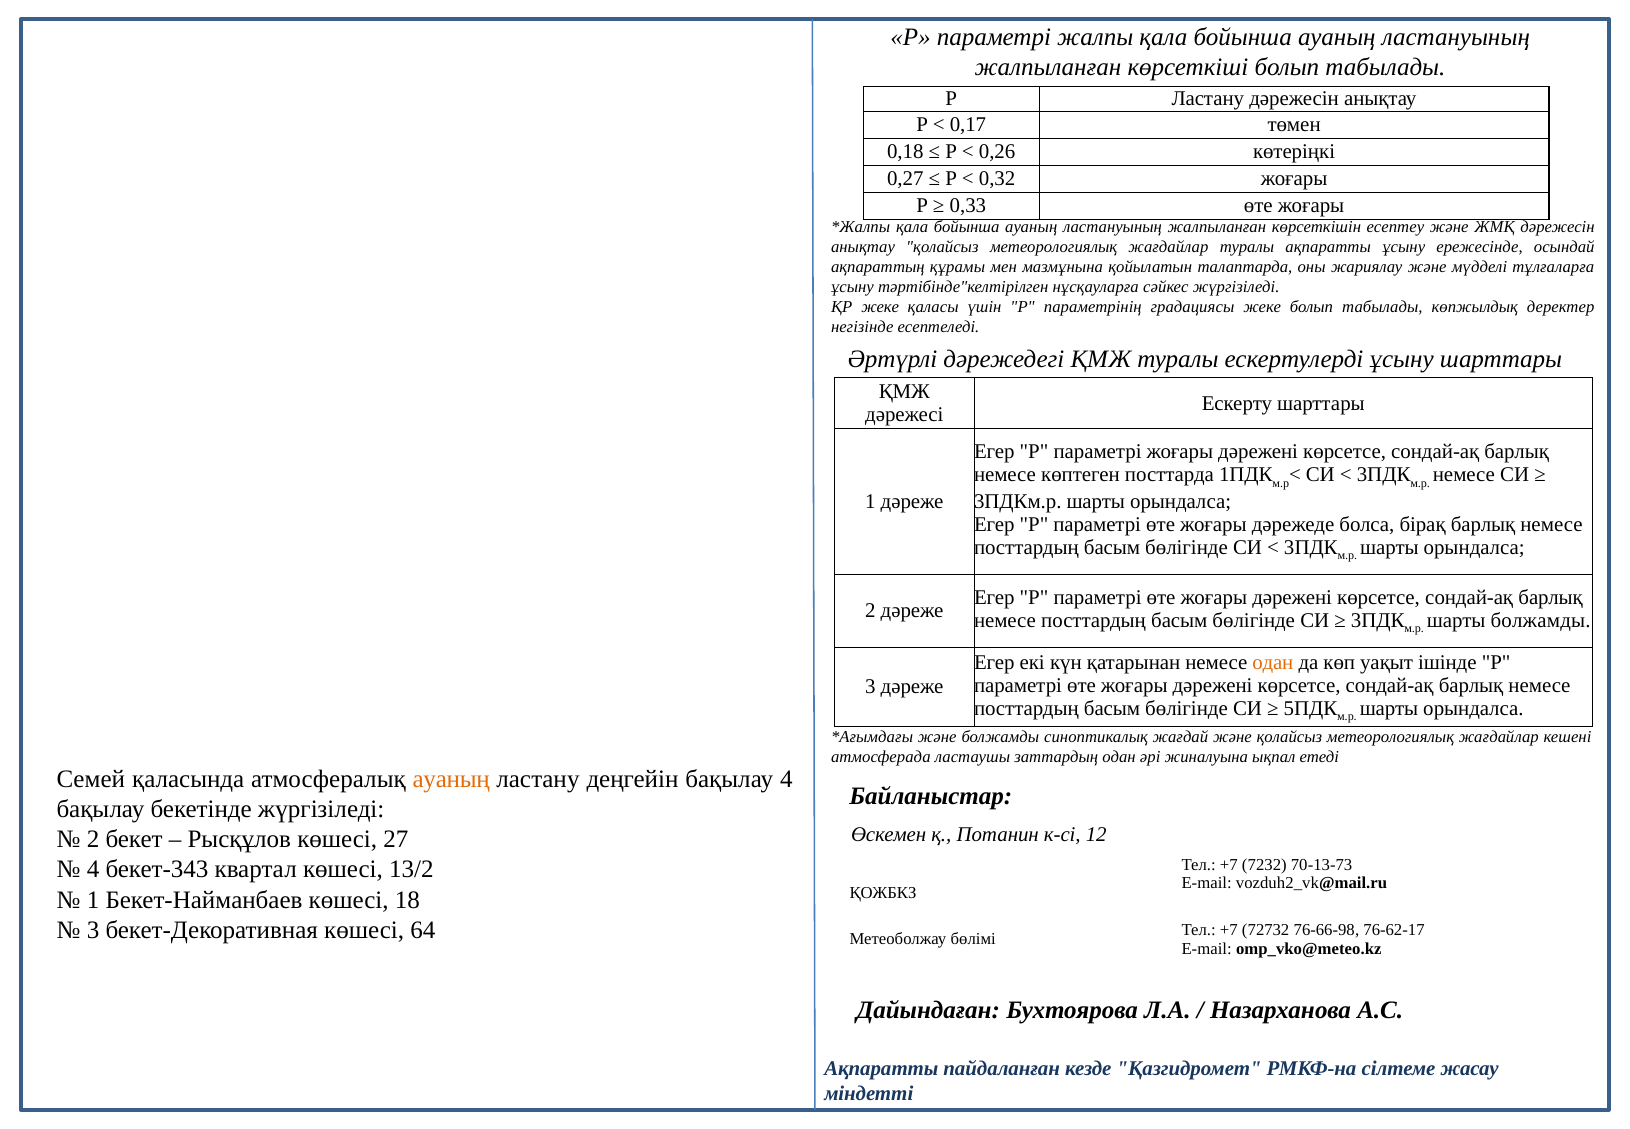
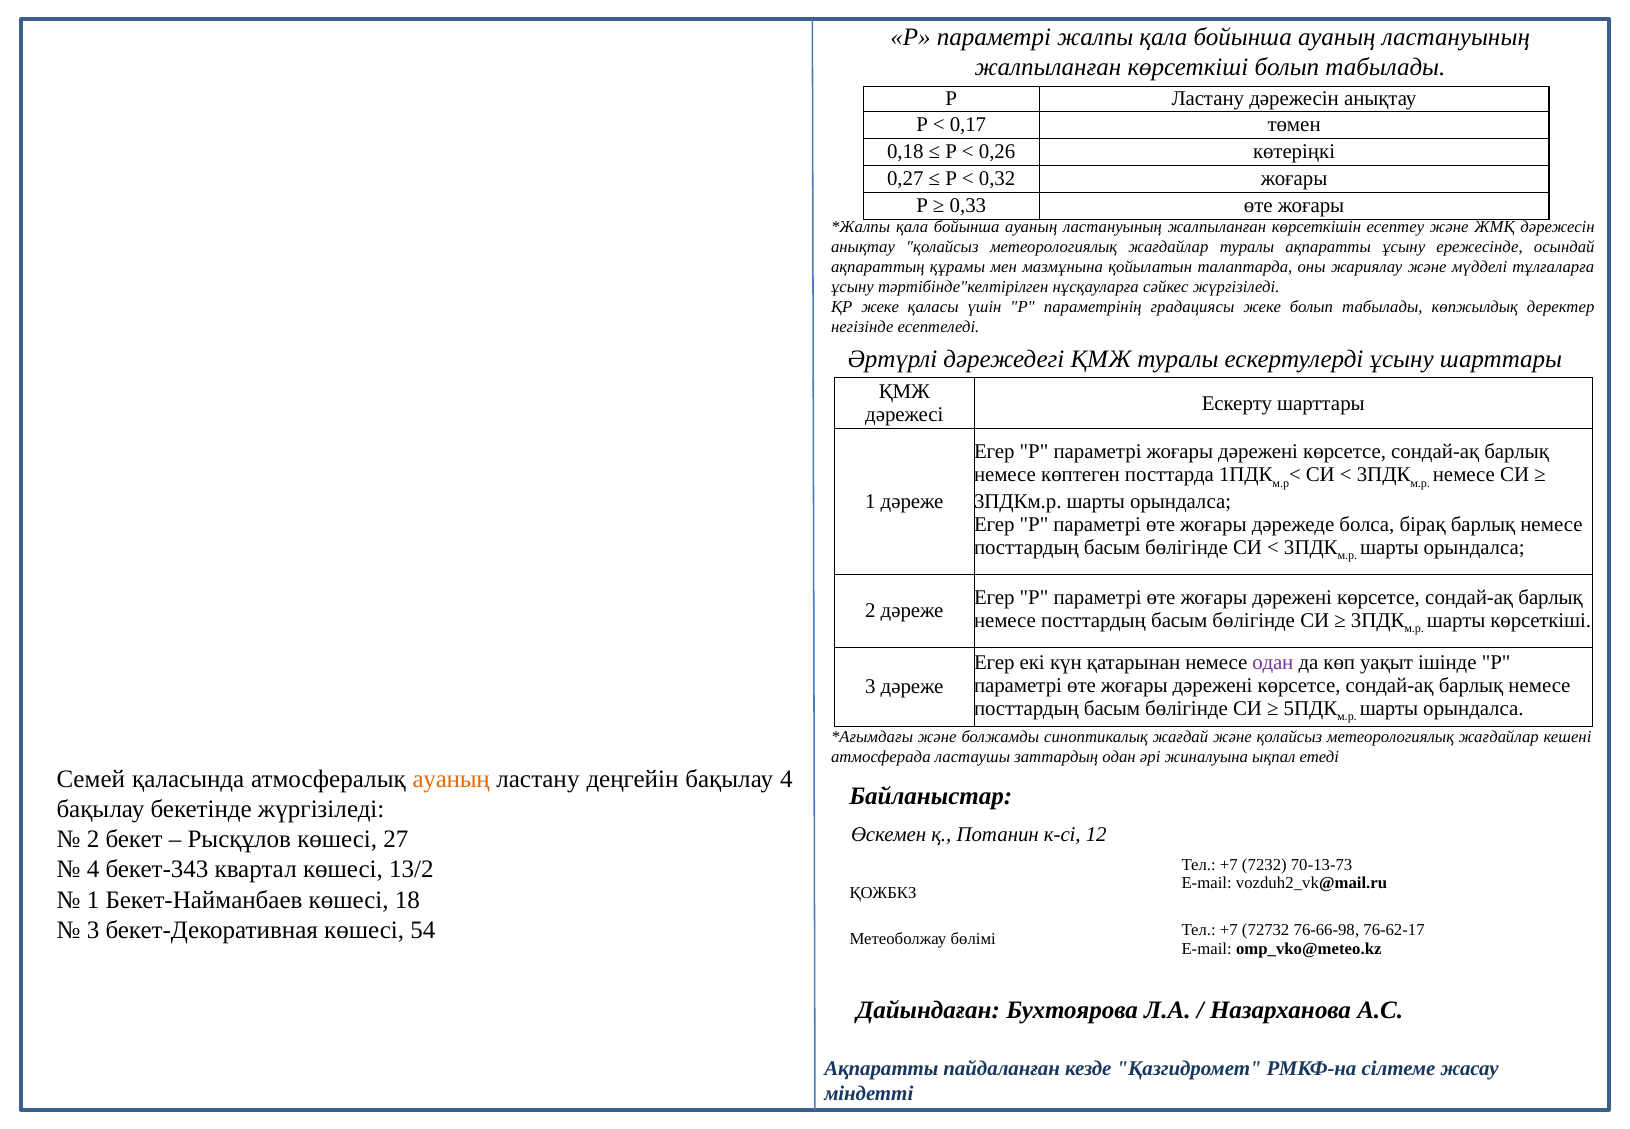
шарты болжамды: болжамды -> көрсеткіші (1541, 621)
одан colour: orange -> purple (1273, 662)
64: 64 -> 54 (423, 929)
